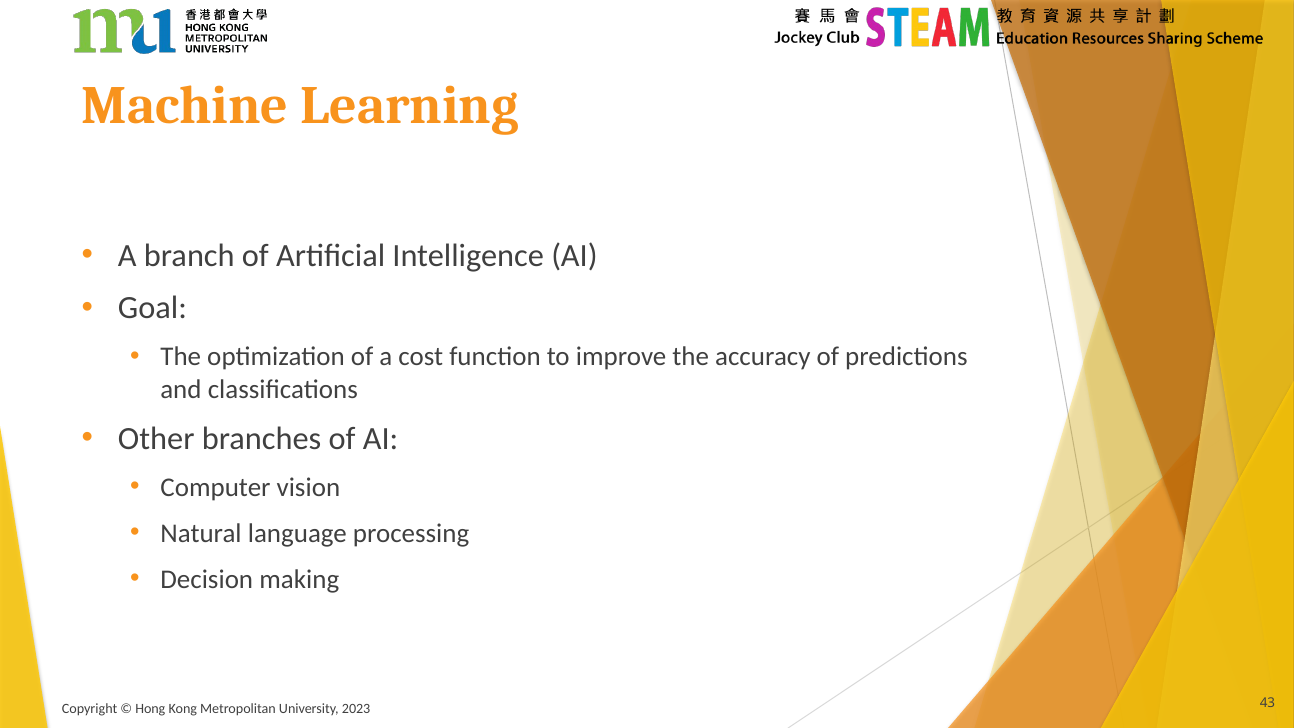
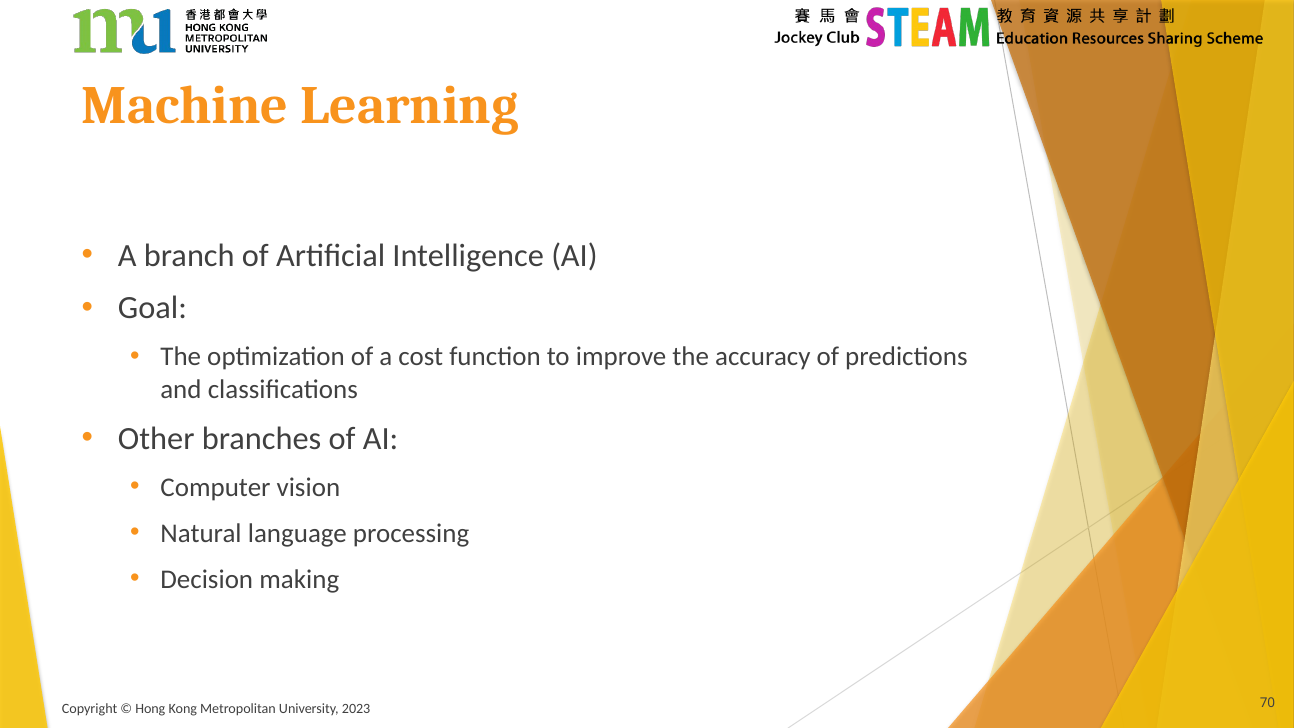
43: 43 -> 70 (1267, 703)
